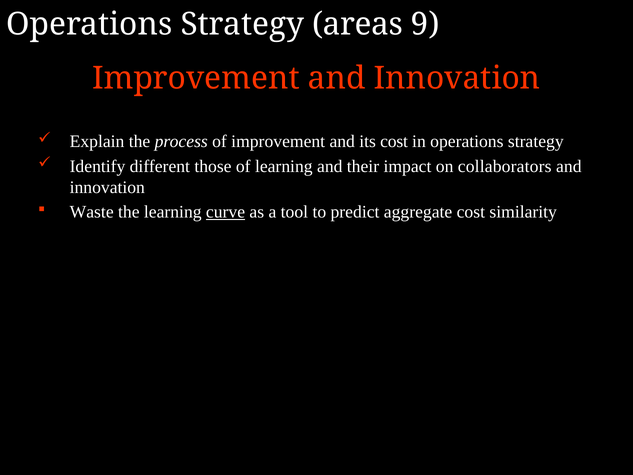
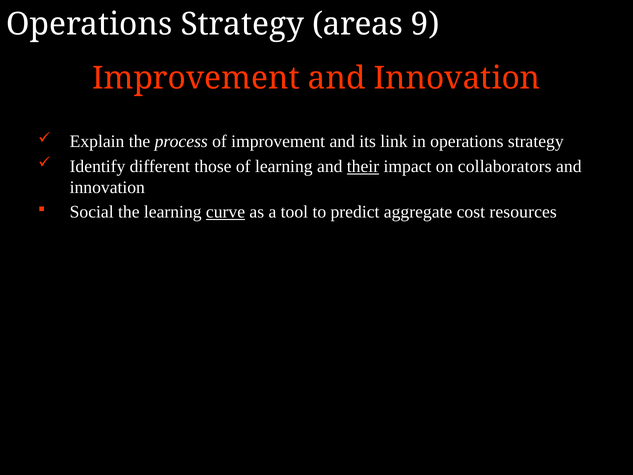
its cost: cost -> link (394, 142)
their underline: none -> present (363, 166)
Waste: Waste -> Social (92, 212)
similarity: similarity -> resources (523, 212)
